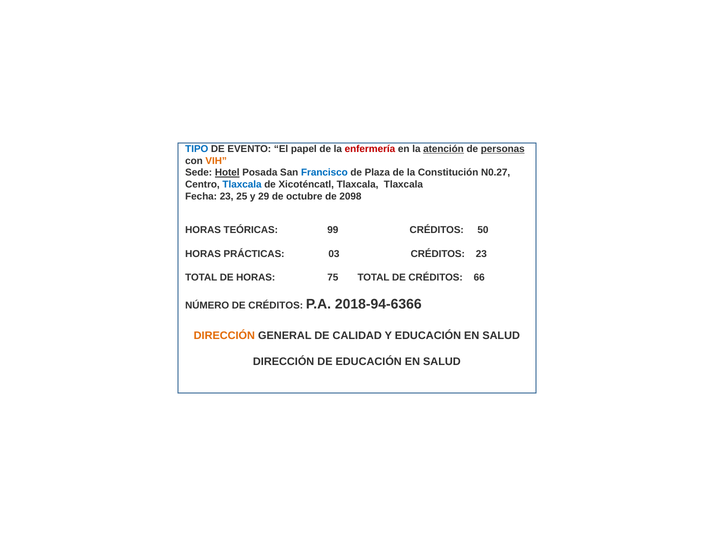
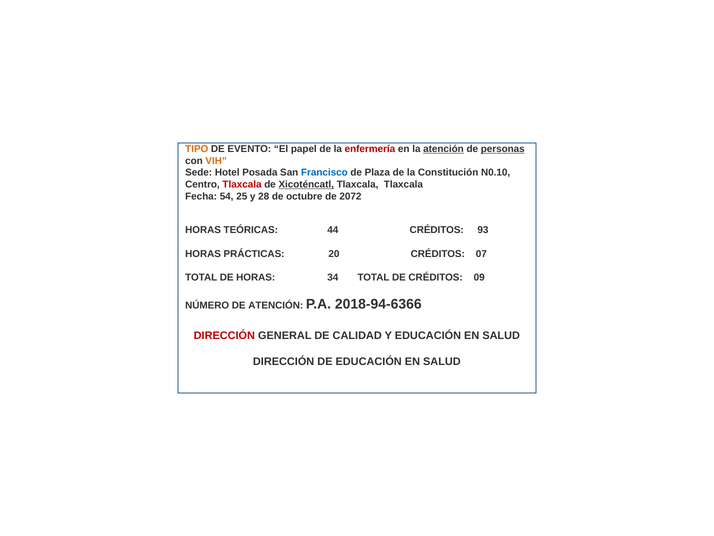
TIPO colour: blue -> orange (197, 149)
Hotel underline: present -> none (227, 173)
N0.27: N0.27 -> N0.10 (496, 173)
Tlaxcala colour: blue -> red (242, 184)
Xicoténcatl underline: none -> present (306, 184)
Fecha 23: 23 -> 54 (227, 196)
29: 29 -> 28 (264, 196)
2098: 2098 -> 2072 (350, 196)
99: 99 -> 44 (333, 230)
50: 50 -> 93 (483, 230)
03: 03 -> 20 (334, 254)
CRÉDITOS 23: 23 -> 07 (481, 254)
75: 75 -> 34 (333, 277)
66: 66 -> 09 (479, 277)
NÚMERO DE CRÉDITOS: CRÉDITOS -> ATENCIÓN (276, 305)
DIRECCIÓN colour: orange -> red (224, 335)
